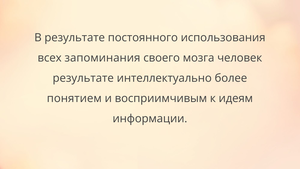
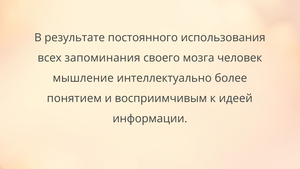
результате: результате -> мышление (83, 78)
идеям: идеям -> идеей (236, 98)
